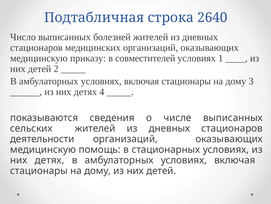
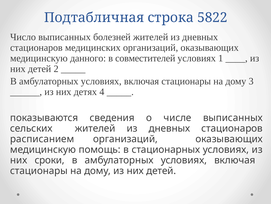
2640: 2640 -> 5822 (212, 18)
приказу: приказу -> данного (88, 58)
деятельности: деятельности -> расписанием (42, 138)
детях: детях -> сроки (50, 160)
